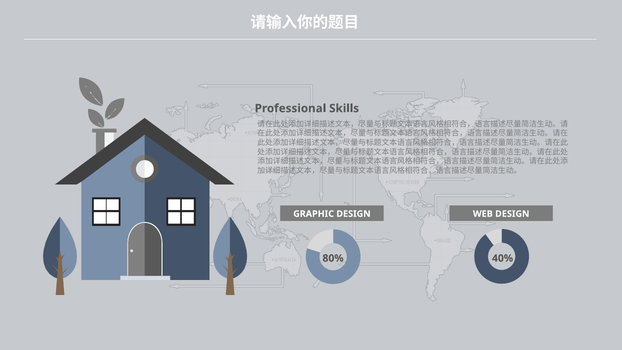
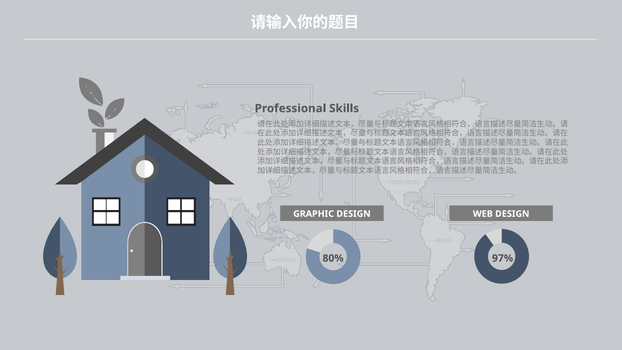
40%: 40% -> 97% (503, 258)
